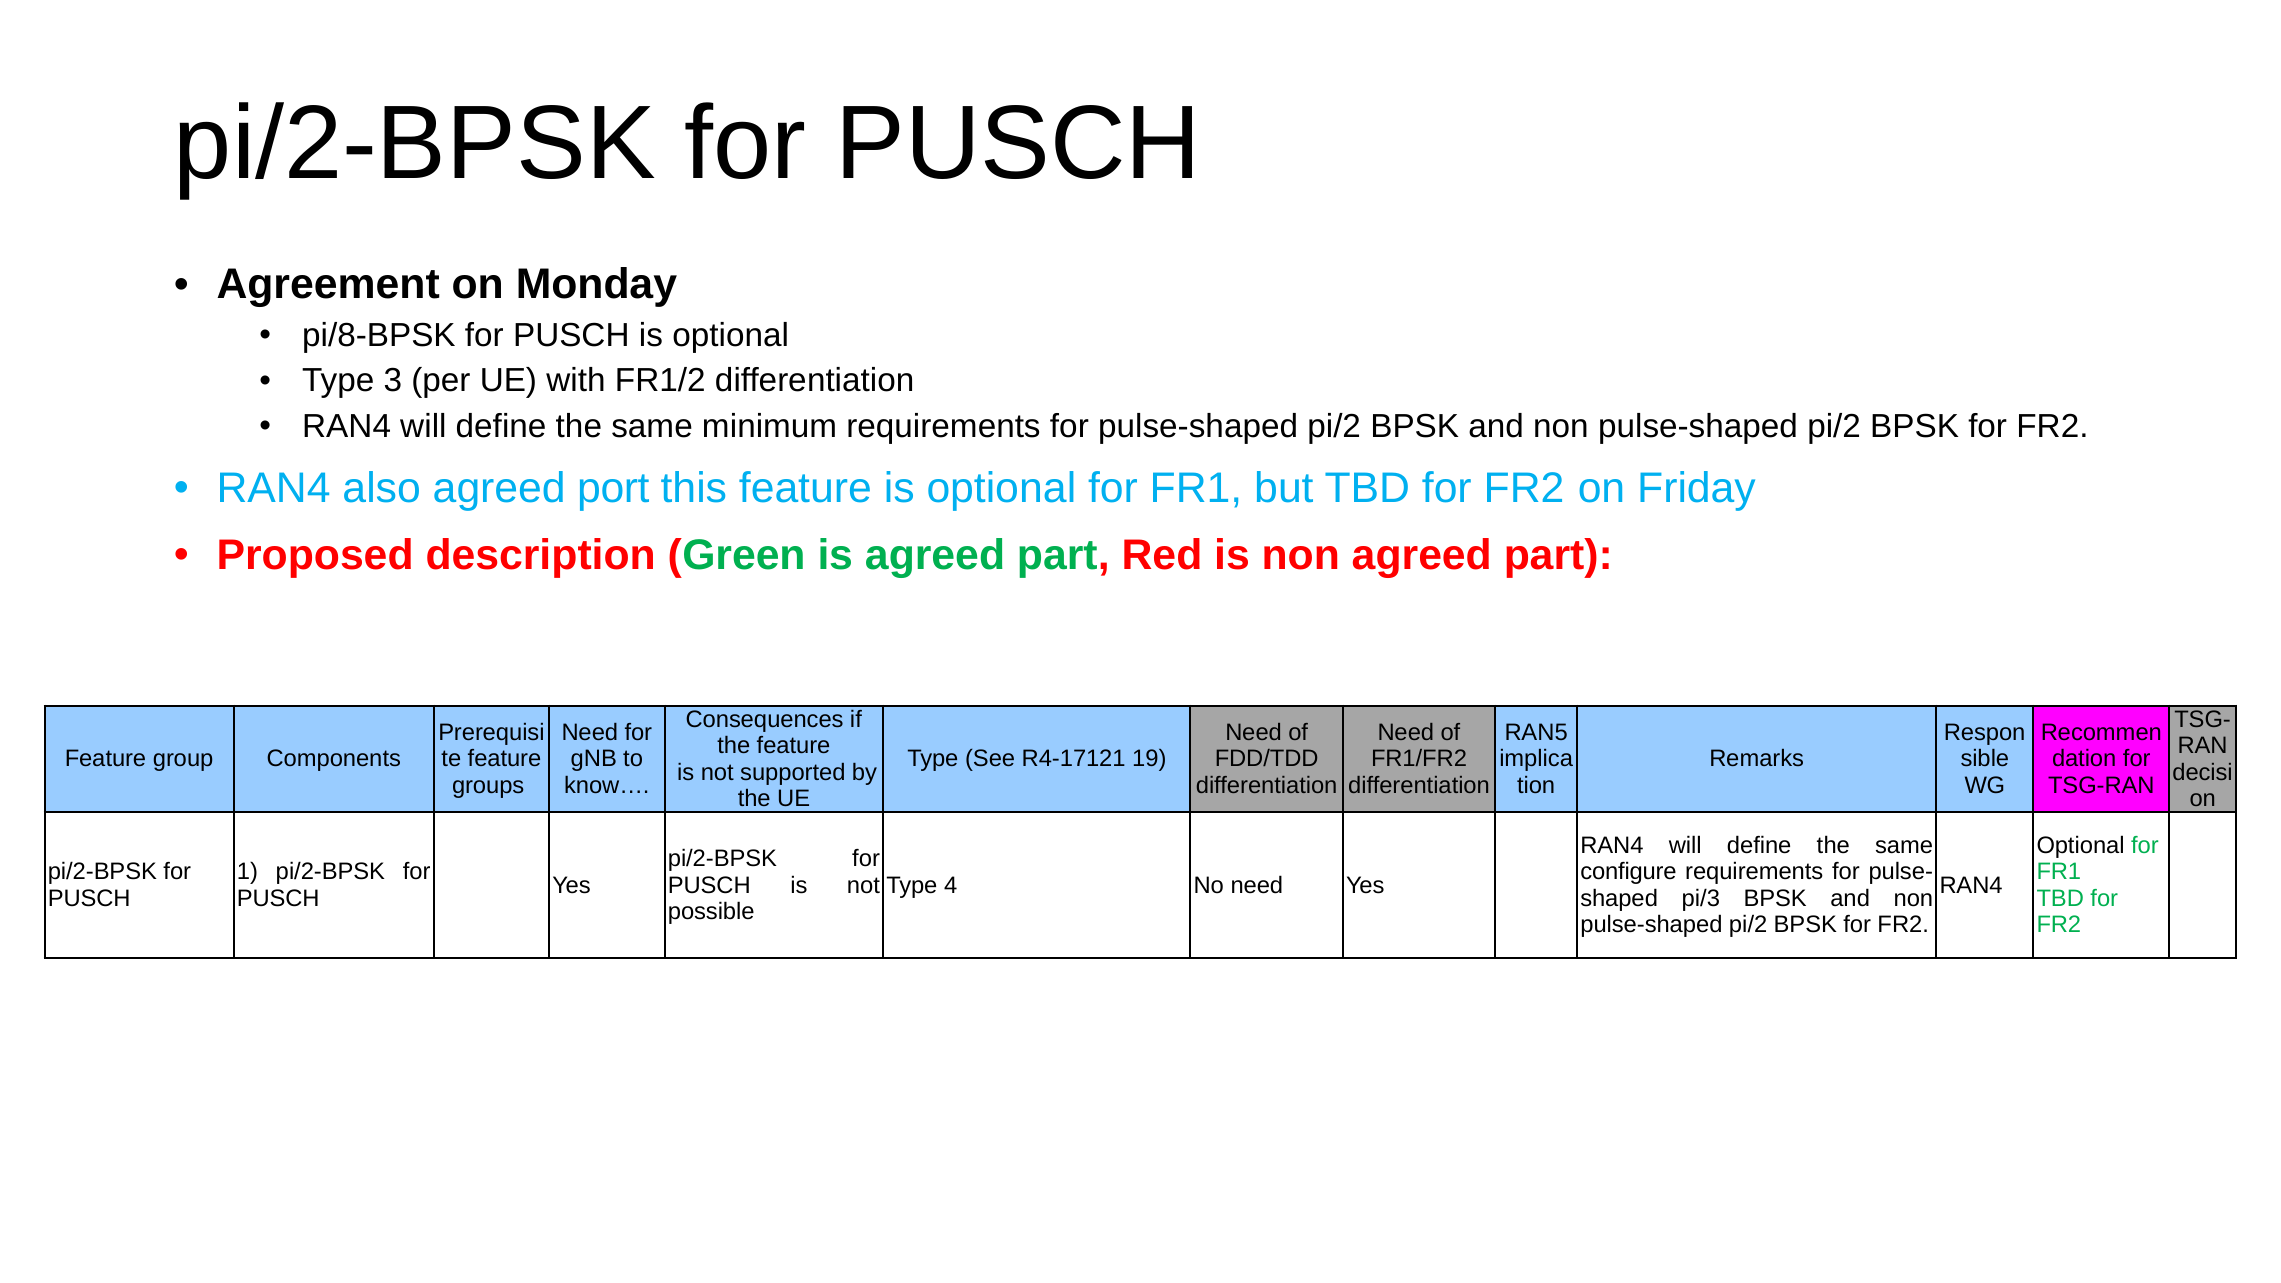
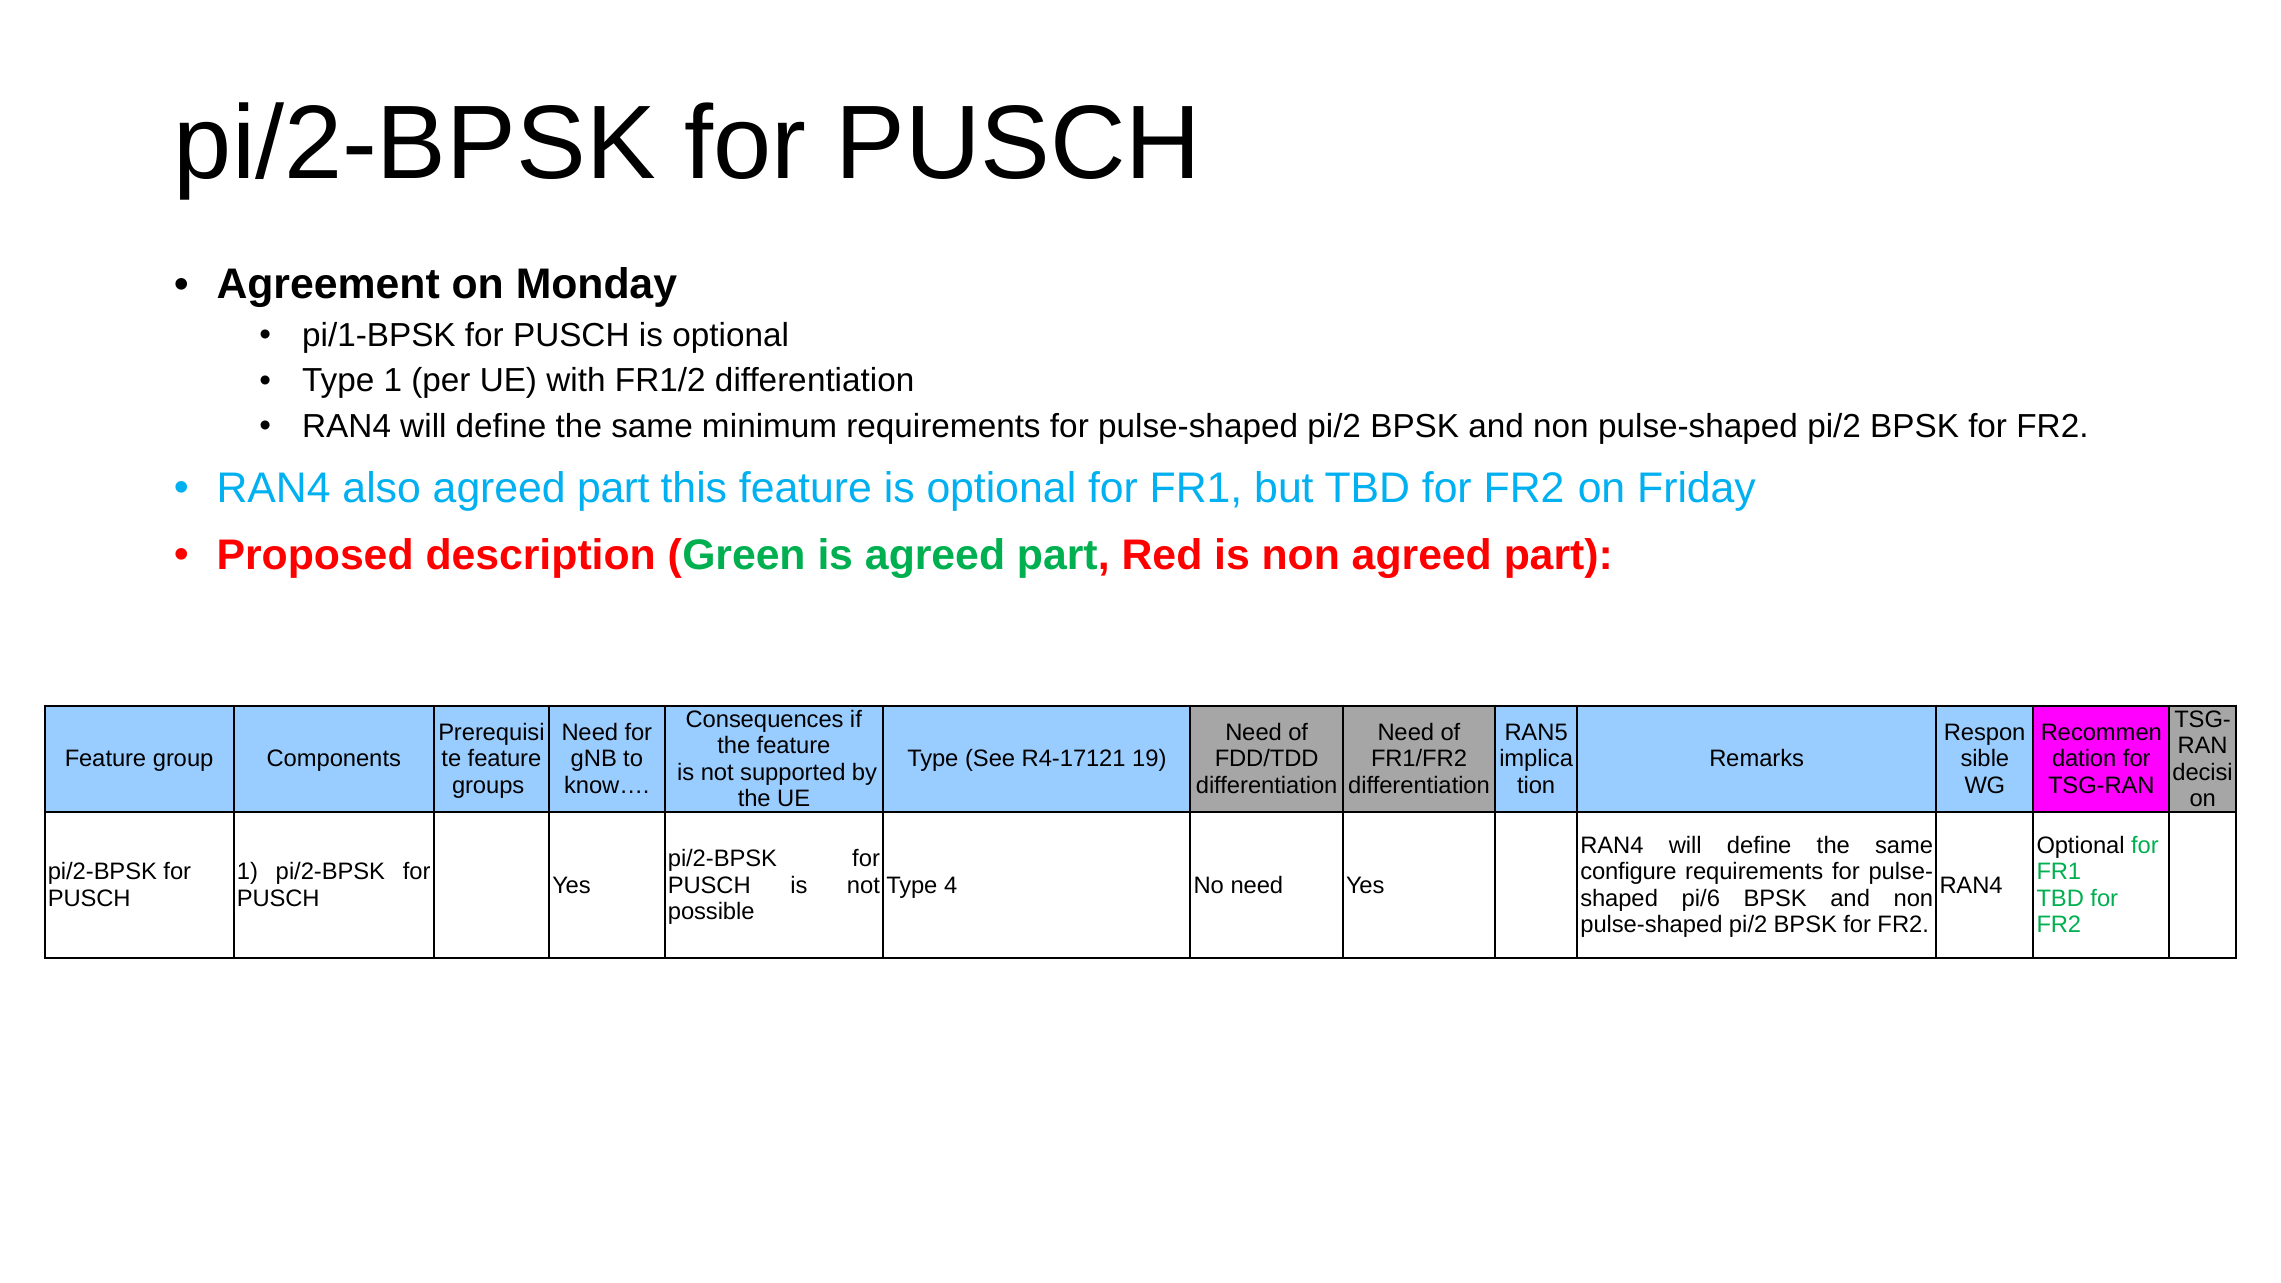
pi/8-BPSK: pi/8-BPSK -> pi/1-BPSK (379, 335)
Type 3: 3 -> 1 (393, 381)
also agreed port: port -> part (613, 488)
pi/3: pi/3 -> pi/6 (1701, 899)
